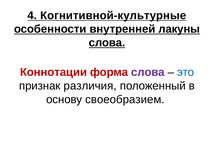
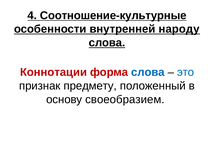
Когнитивной-культурные: Когнитивной-культурные -> Соотношение-культурные (113, 15)
лакуны: лакуны -> народу (179, 29)
слова colour: purple -> blue (148, 72)
различия: различия -> предмету (90, 86)
